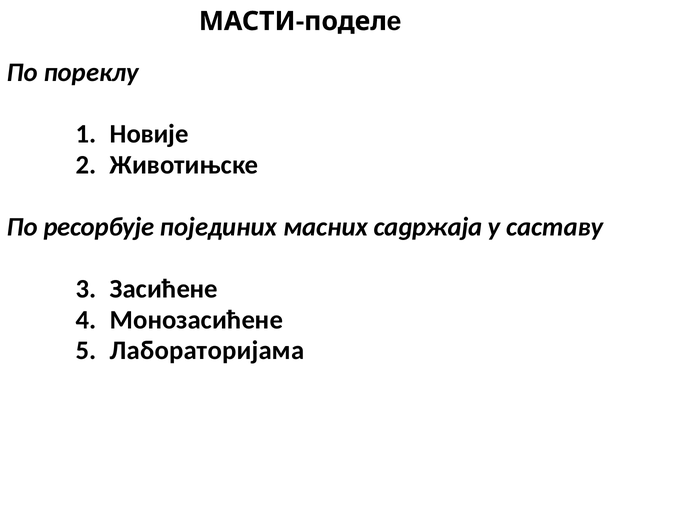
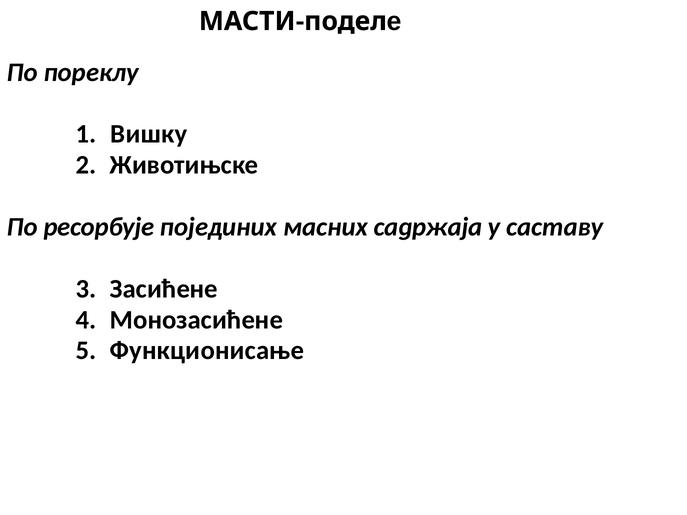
Новије: Новије -> Вишку (149, 134)
Лабораторијама: Лабораторијама -> Функционисање (207, 351)
